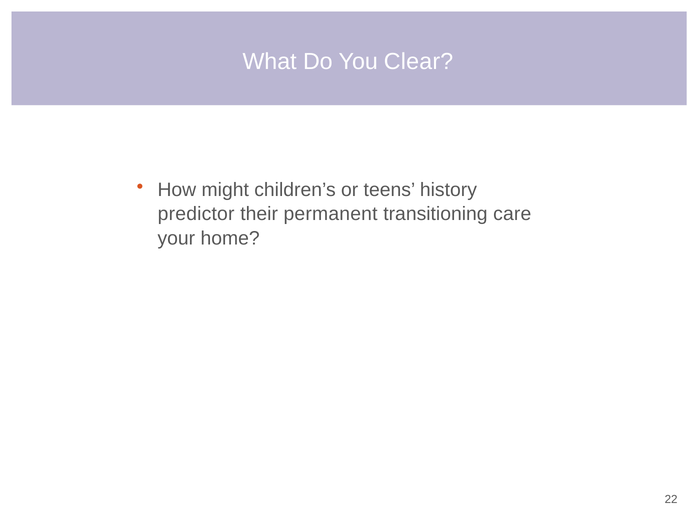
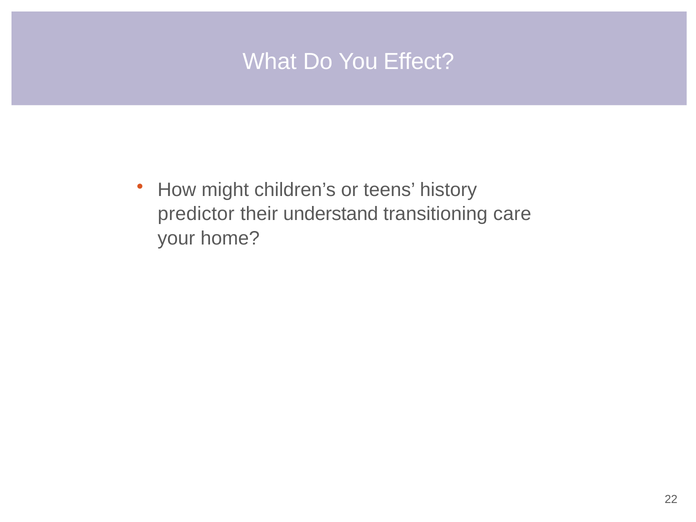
Clear: Clear -> Effect (419, 61)
permanent: permanent -> understand (331, 214)
